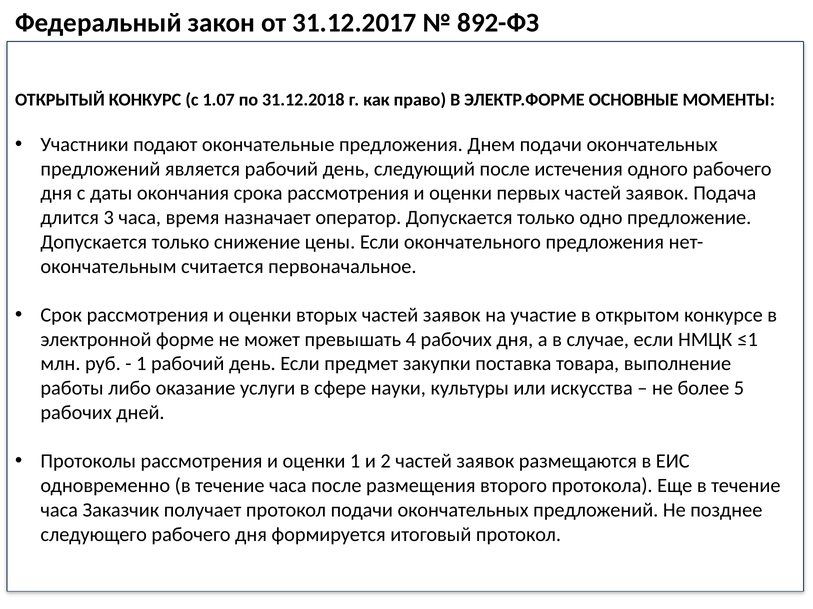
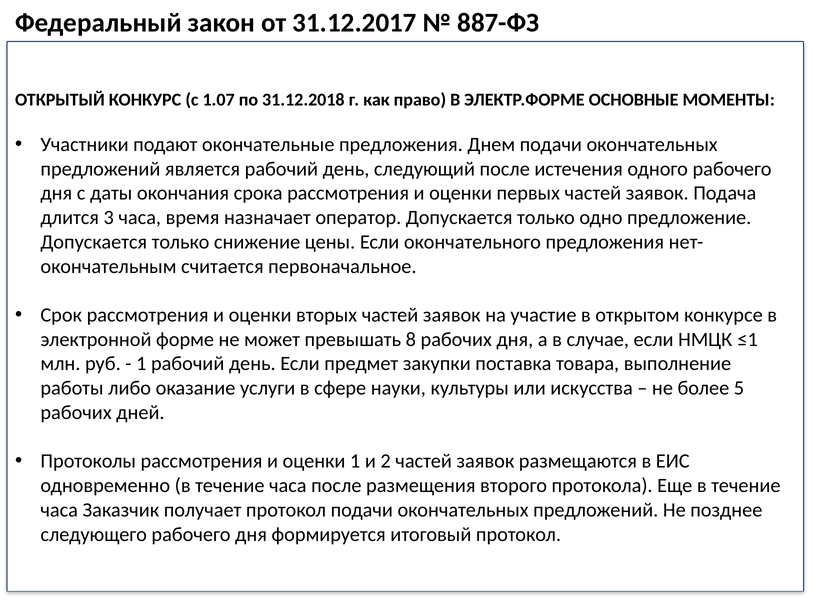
892-ФЗ: 892-ФЗ -> 887-ФЗ (498, 23)
4: 4 -> 8 (411, 340)
